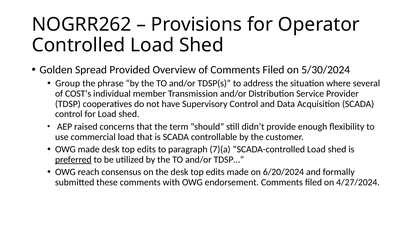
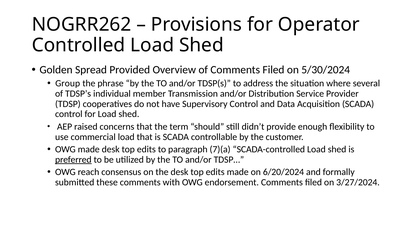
COST’s: COST’s -> TDSP’s (78, 94)
4/27/2024: 4/27/2024 -> 3/27/2024 (358, 182)
